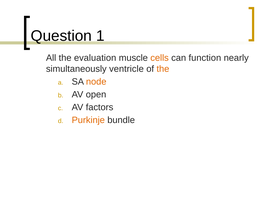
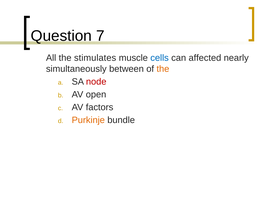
1: 1 -> 7 (100, 36)
evaluation: evaluation -> stimulates (95, 58)
cells colour: orange -> blue (160, 58)
function: function -> affected (205, 58)
ventricle: ventricle -> between (127, 69)
node colour: orange -> red (96, 82)
